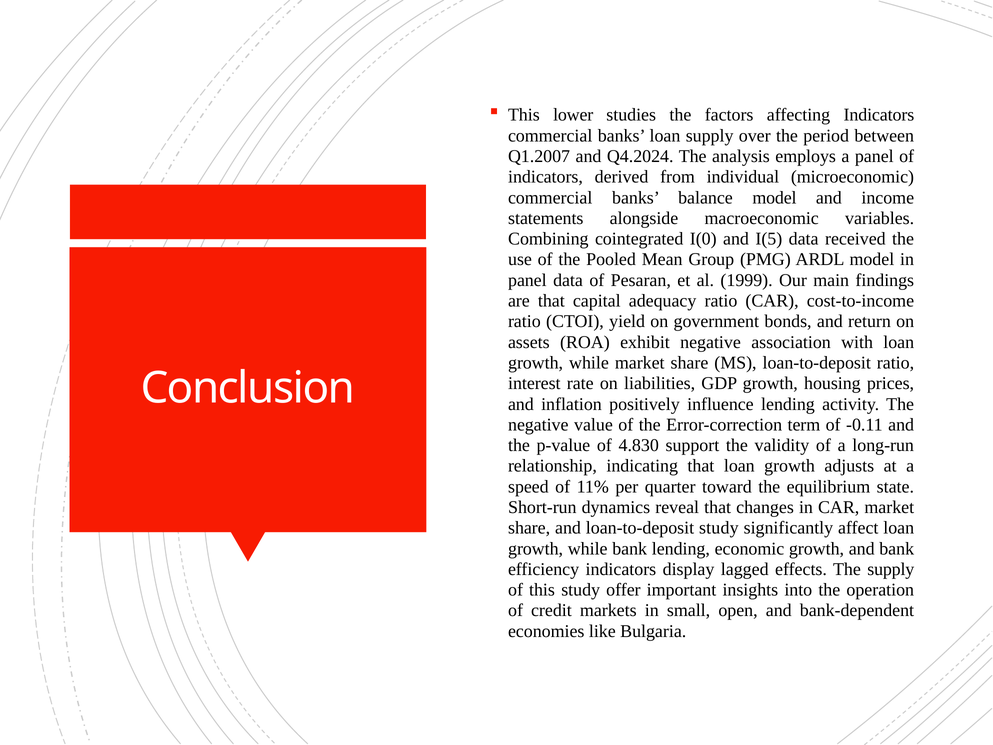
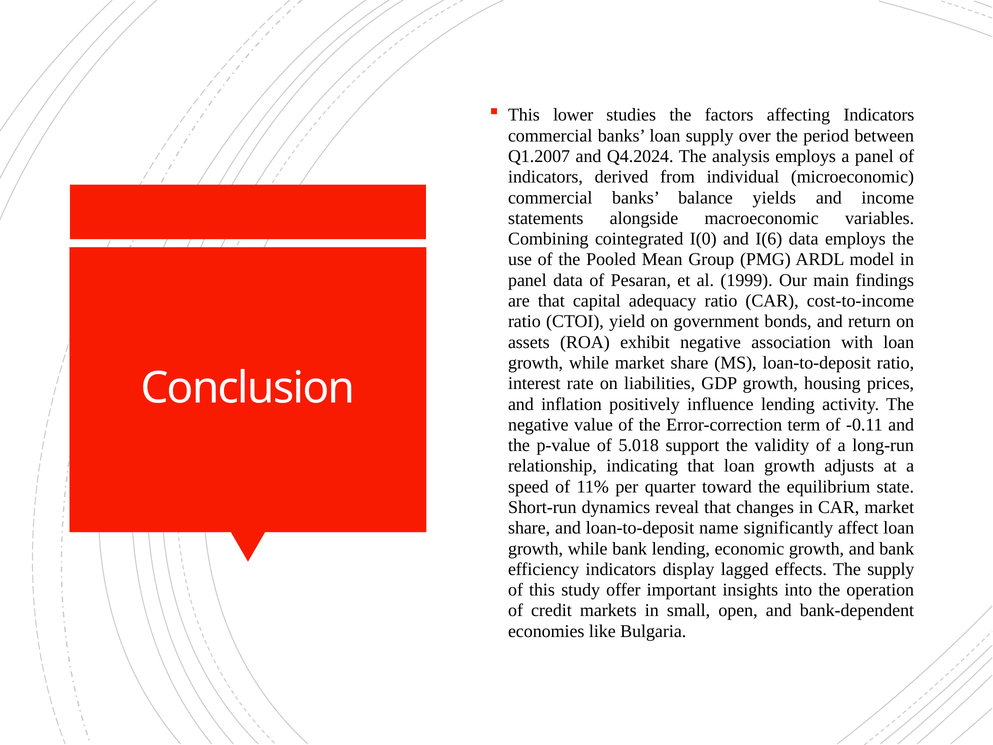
balance model: model -> yields (774, 198)
I(5: I(5 -> I(6 (769, 239)
data received: received -> employs (855, 239)
4.830: 4.830 -> 5.018 (639, 445)
loan-to-deposit study: study -> name (719, 528)
